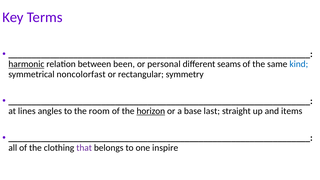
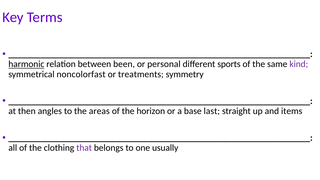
seams: seams -> sports (229, 64)
kind colour: blue -> purple (299, 64)
rectangular: rectangular -> treatments (141, 74)
lines: lines -> then (27, 111)
room: room -> areas (99, 111)
horizon underline: present -> none (151, 111)
inspire: inspire -> usually (165, 148)
